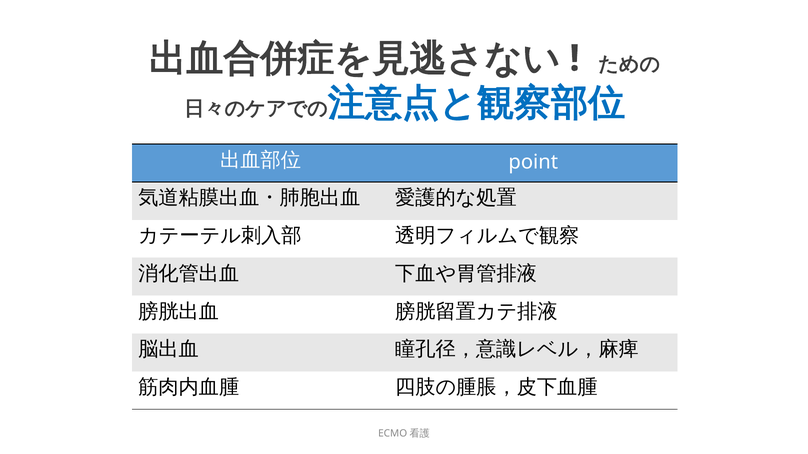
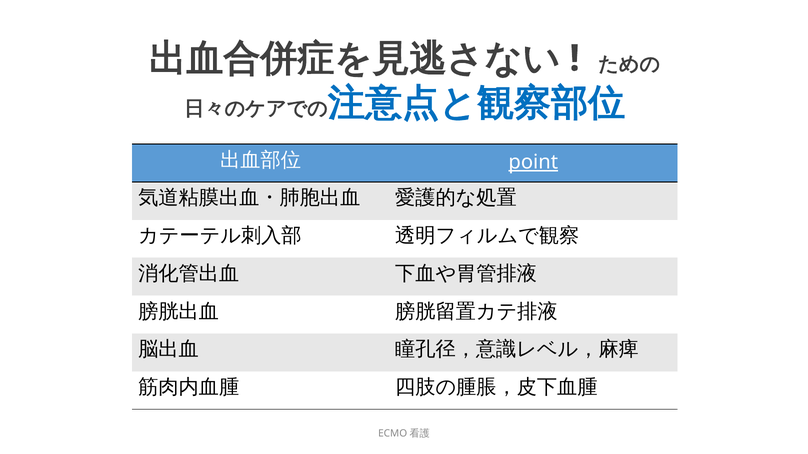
point underline: none -> present (533, 162)
